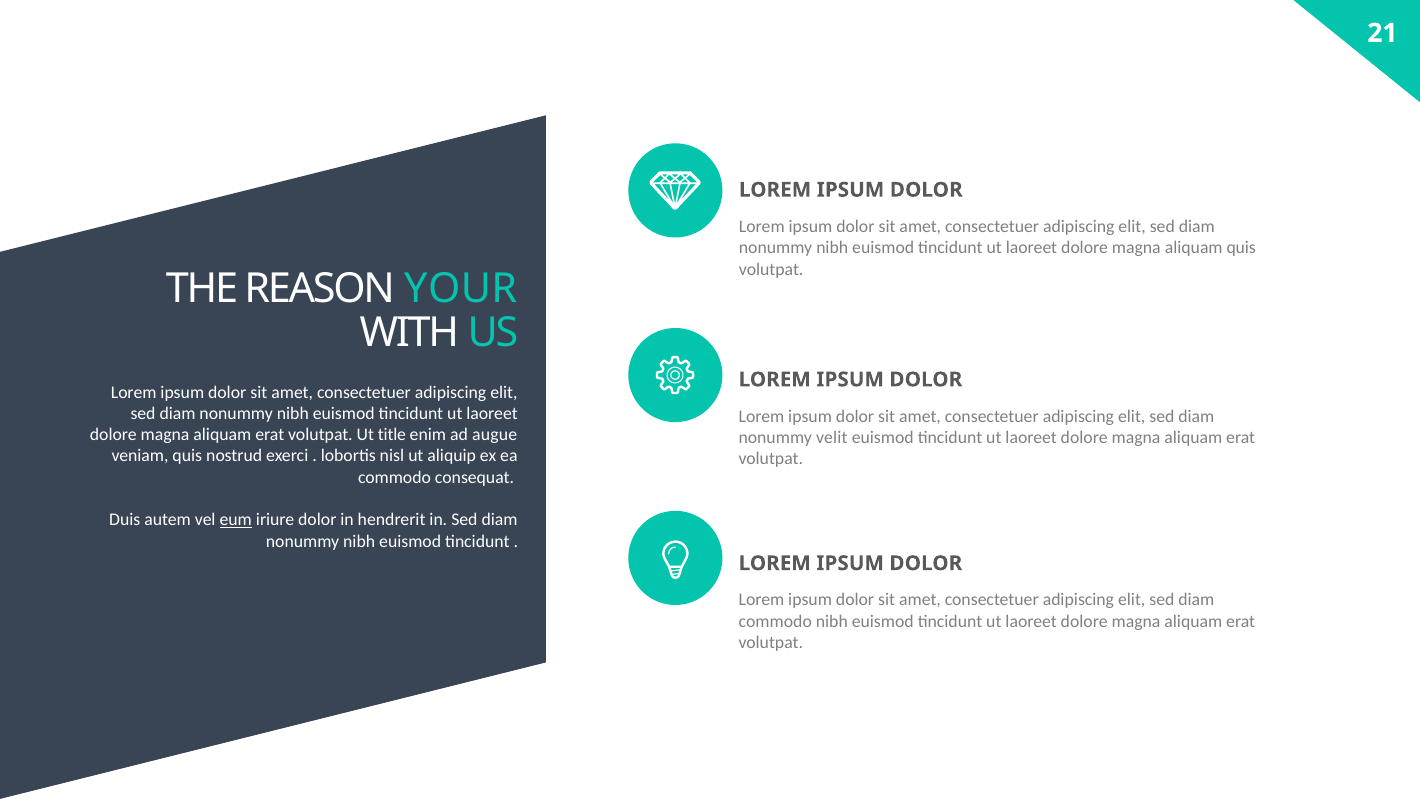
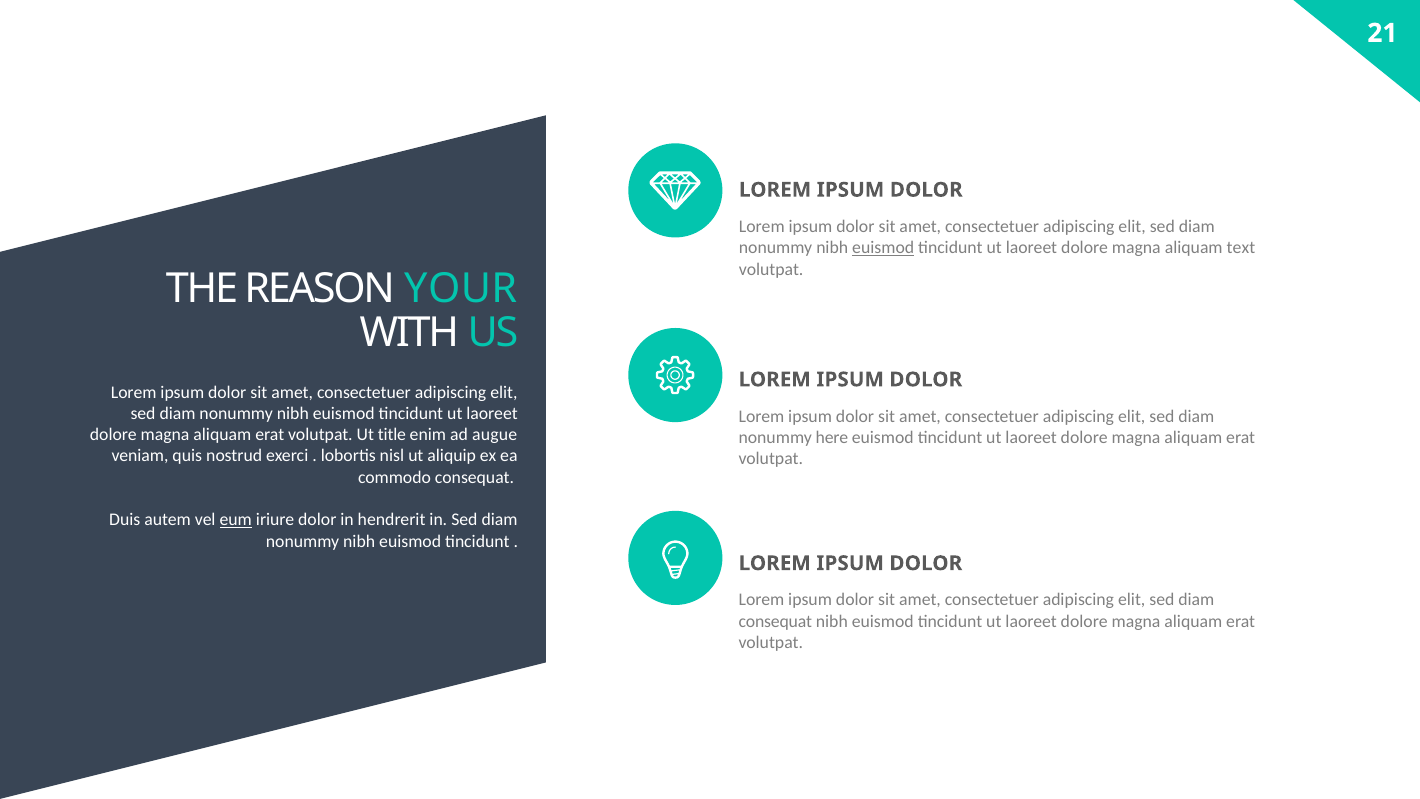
euismod underline: none -> present (883, 248)
aliquam quis: quis -> text (1241, 248)
velit: velit -> here (832, 438)
commodo: commodo -> consequat (775, 621)
